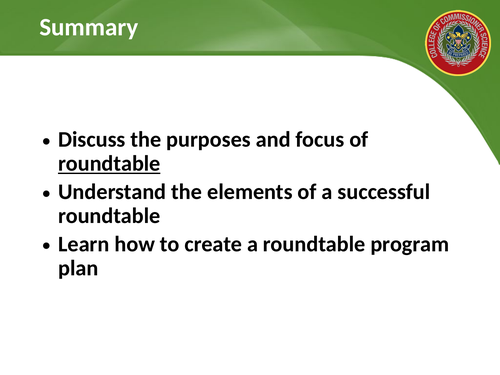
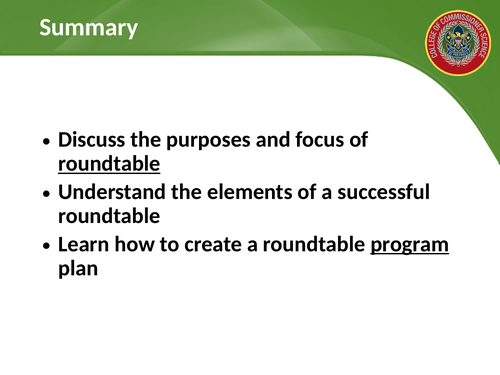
program underline: none -> present (410, 244)
